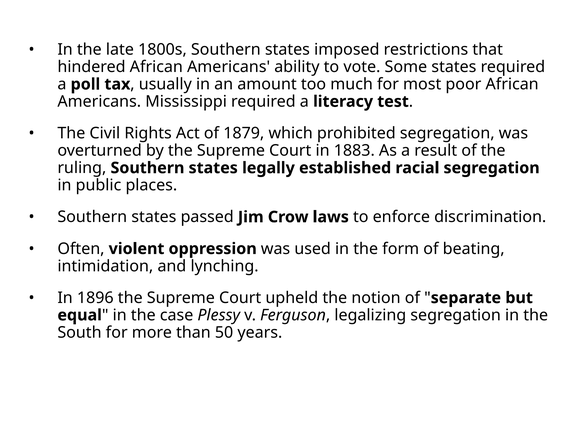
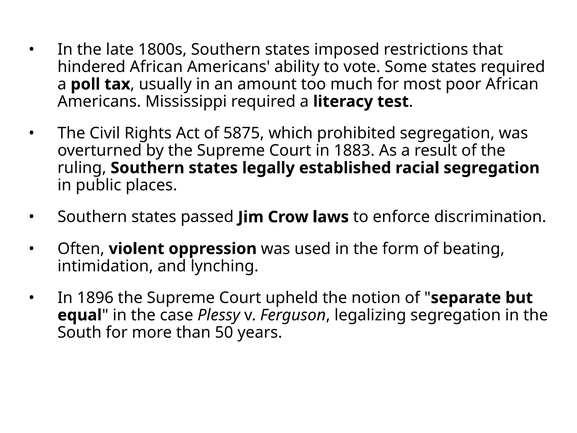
1879: 1879 -> 5875 (244, 133)
